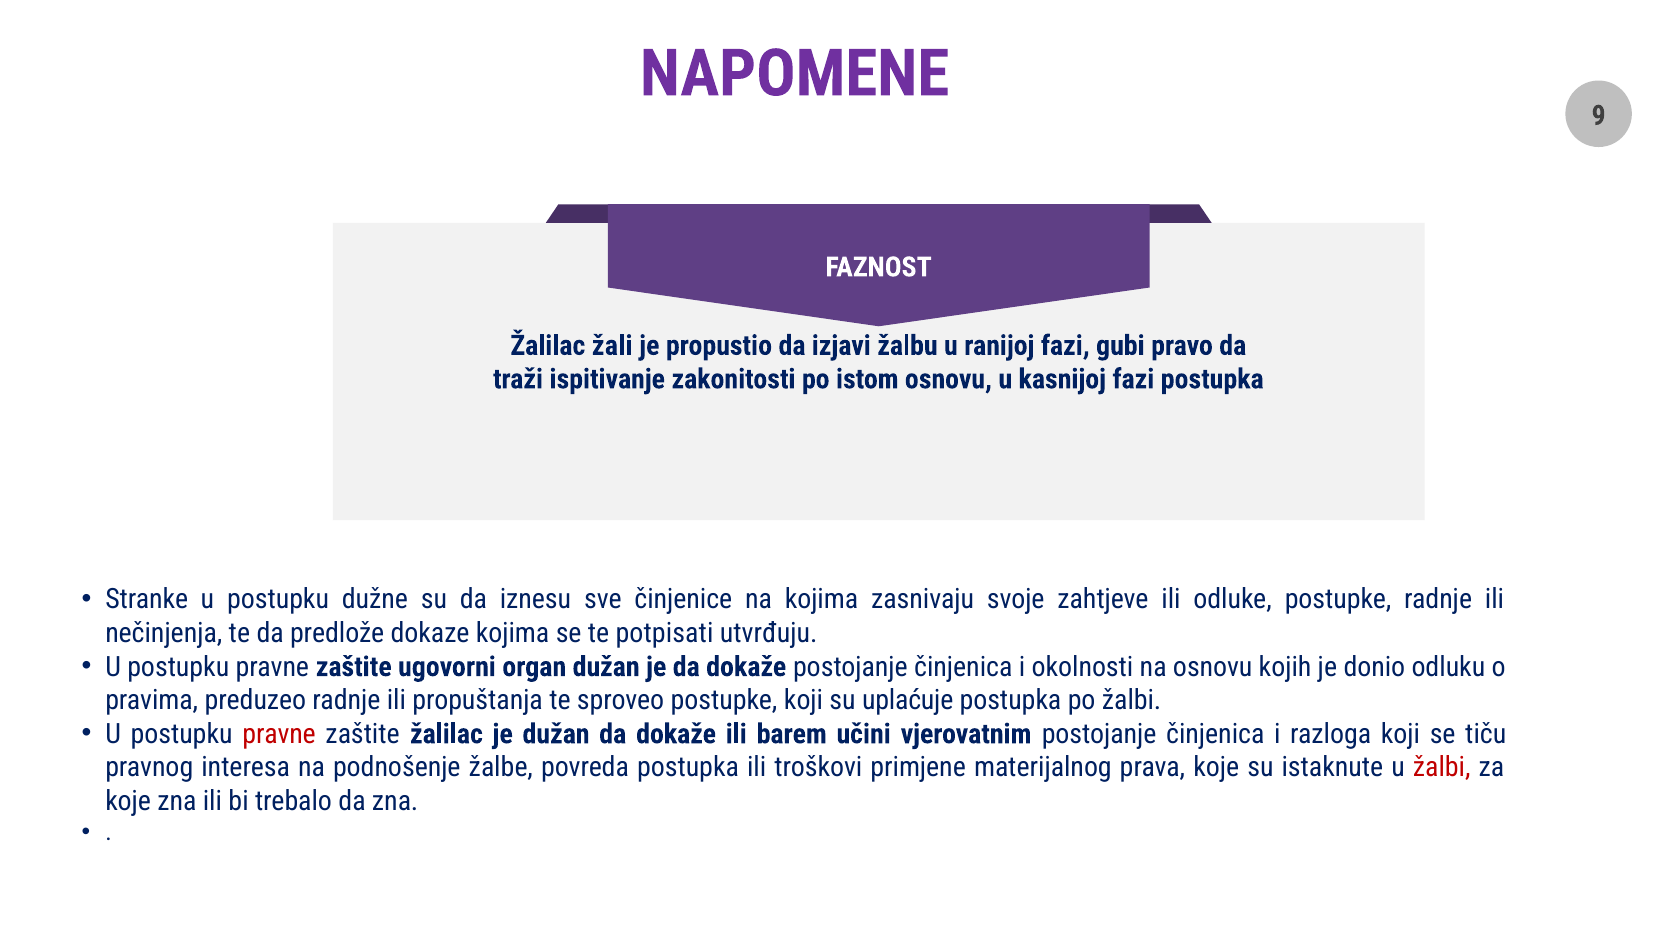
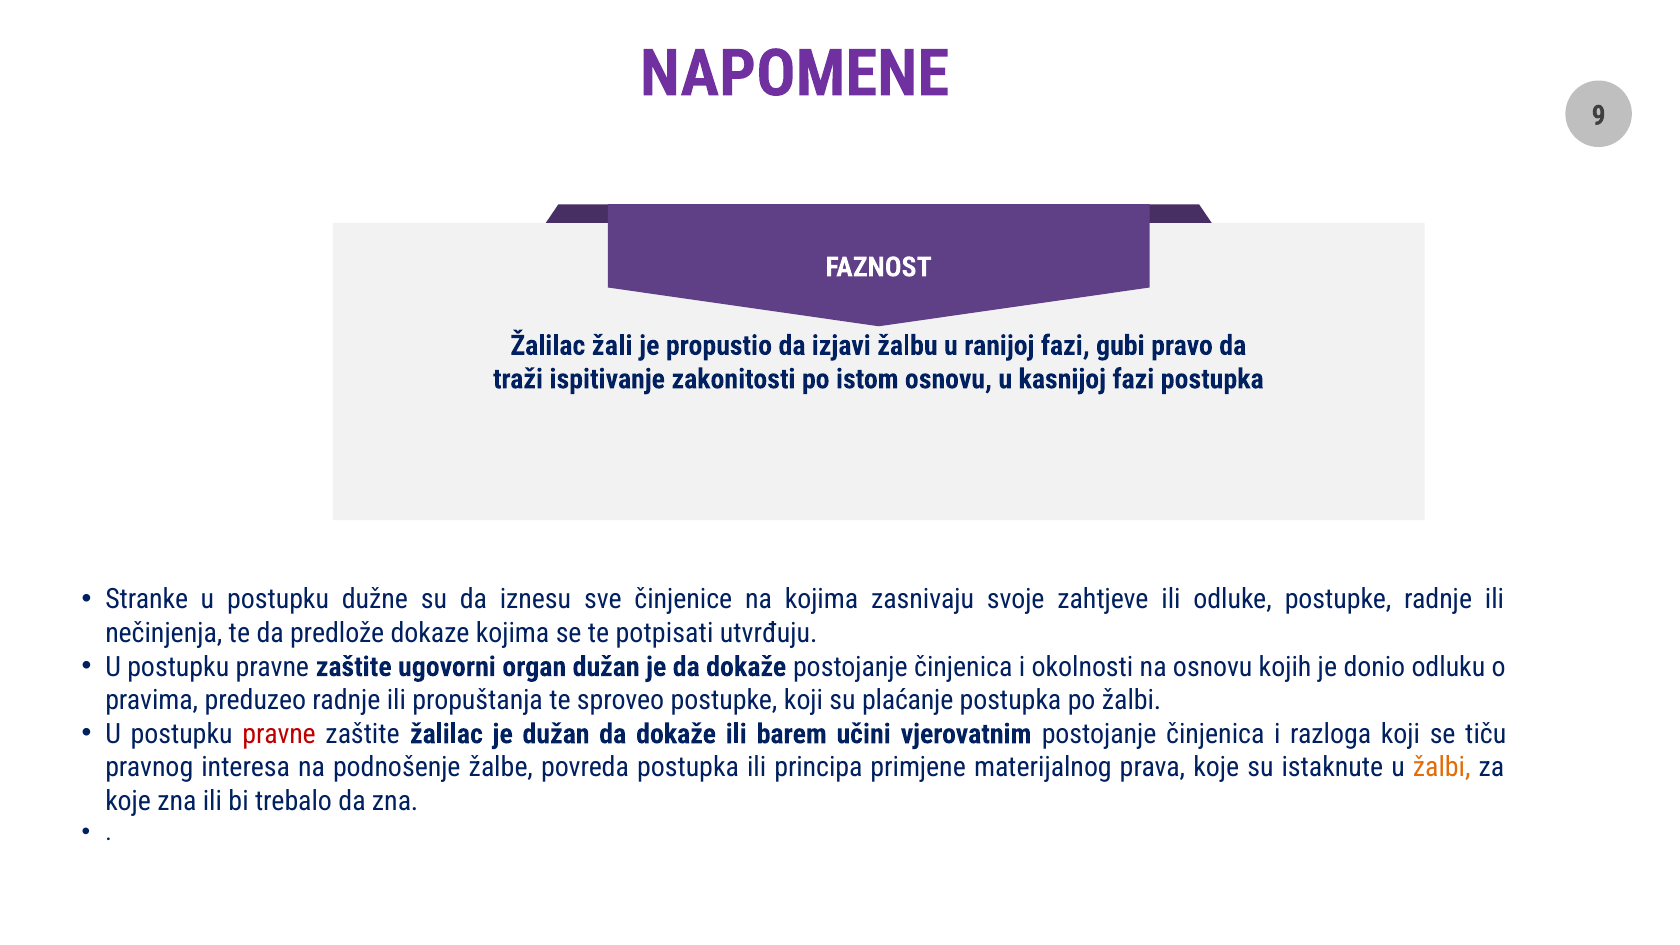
uplaćuje: uplaćuje -> plaćanje (908, 700)
troškovi: troškovi -> principa (818, 768)
žalbi colour: red -> orange (1442, 768)
